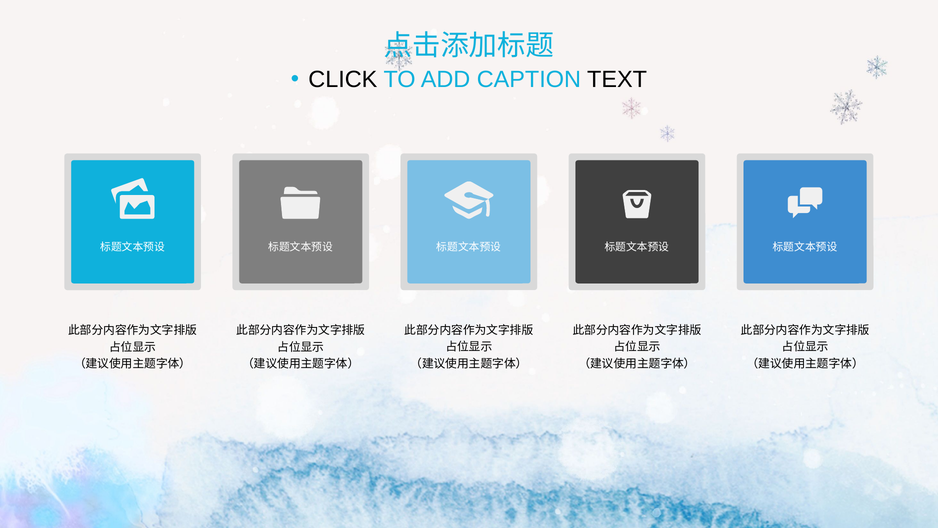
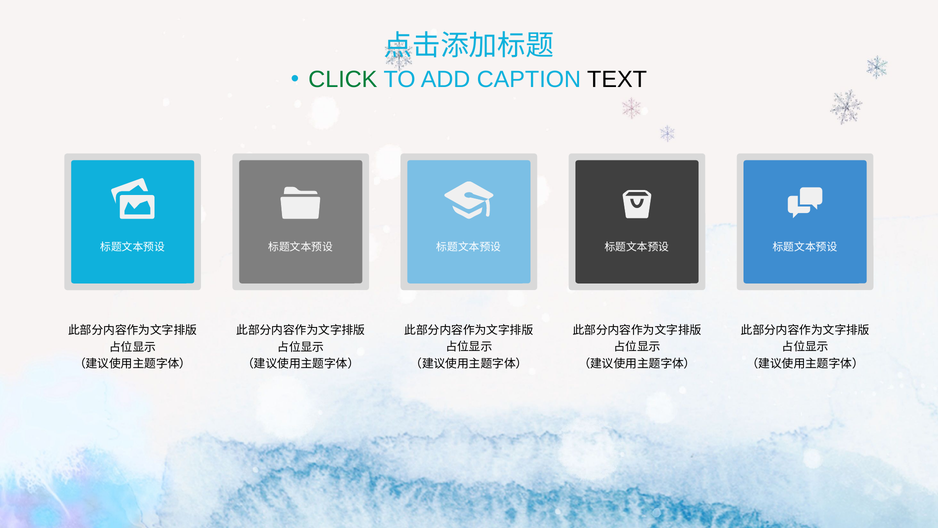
CLICK colour: black -> green (343, 80)
